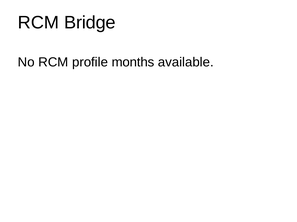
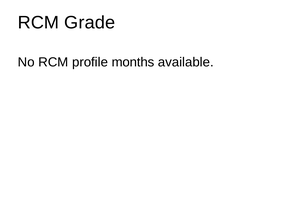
Bridge: Bridge -> Grade (90, 23)
